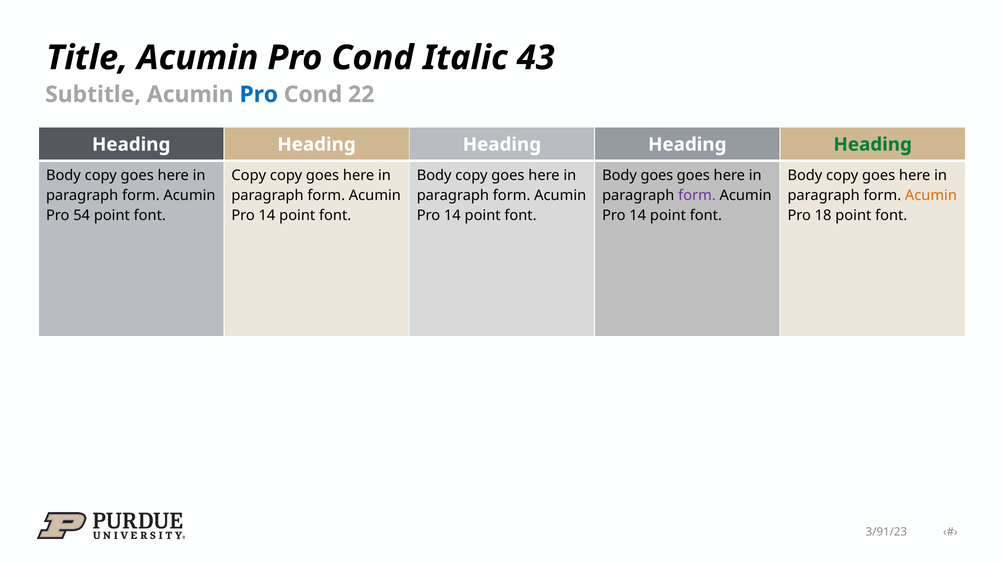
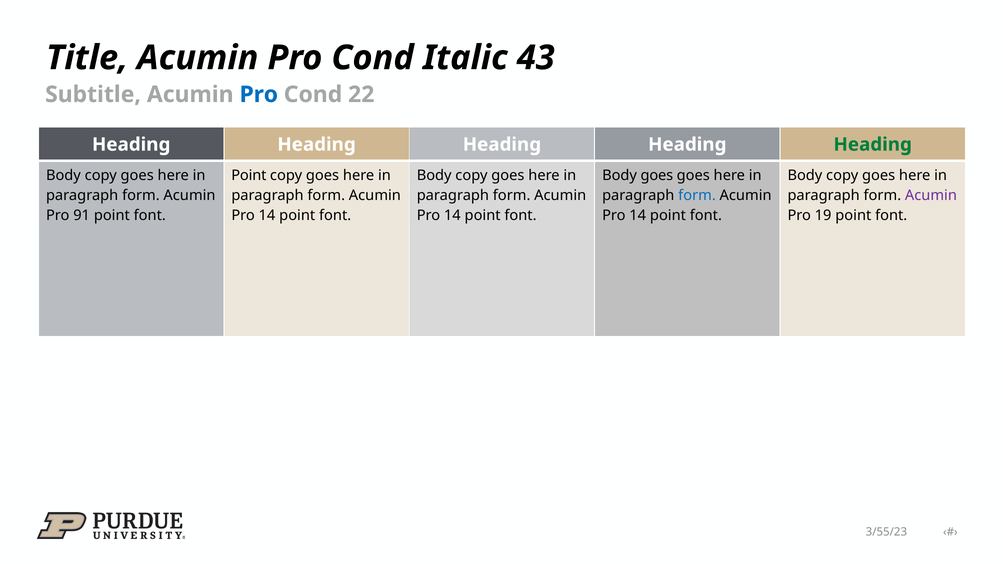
Copy: Copy -> Point (249, 175)
form colour: purple -> blue (697, 195)
Acumin colour: orange -> purple (931, 195)
54: 54 -> 91 (82, 215)
18: 18 -> 19 (823, 215)
3/91/23: 3/91/23 -> 3/55/23 (886, 532)
